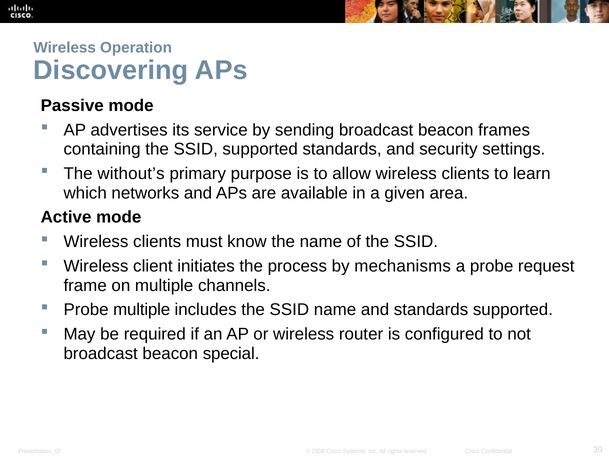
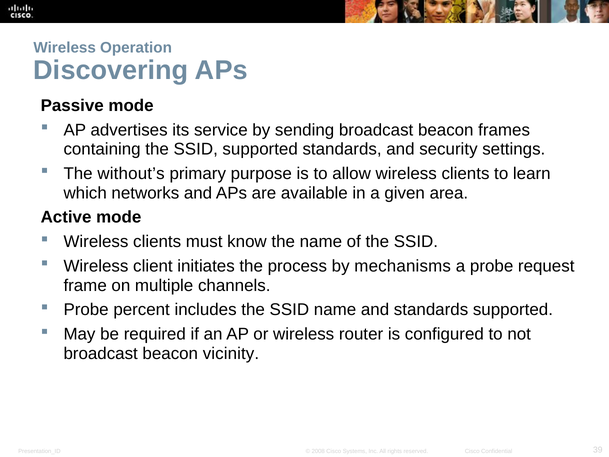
Probe multiple: multiple -> percent (142, 310)
special: special -> vicinity (231, 353)
